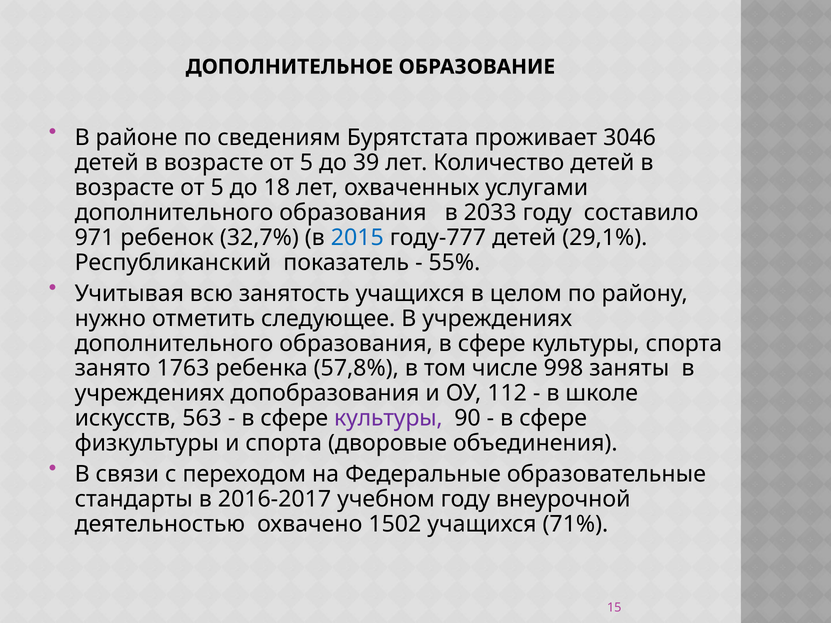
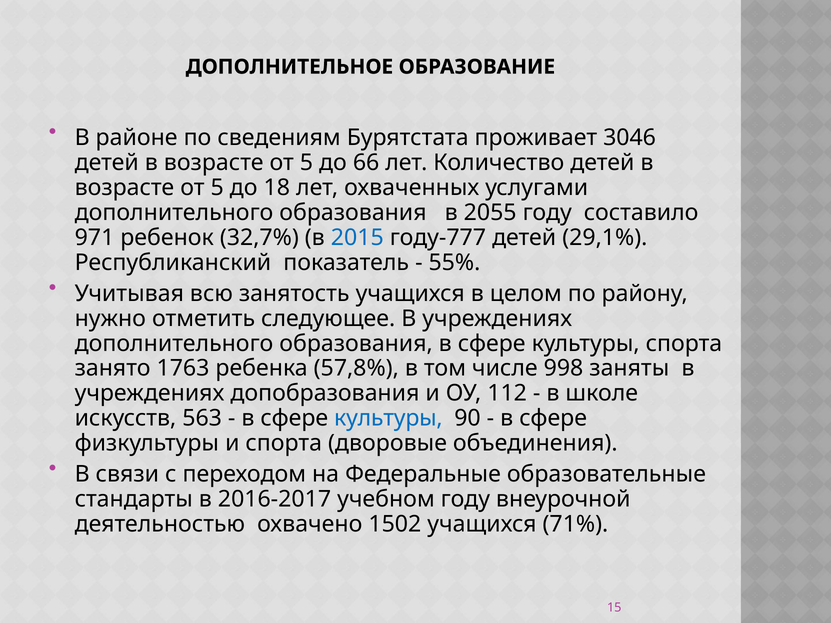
39: 39 -> 66 (366, 163)
2033: 2033 -> 2055 (490, 213)
культуры colour: purple -> blue (388, 418)
